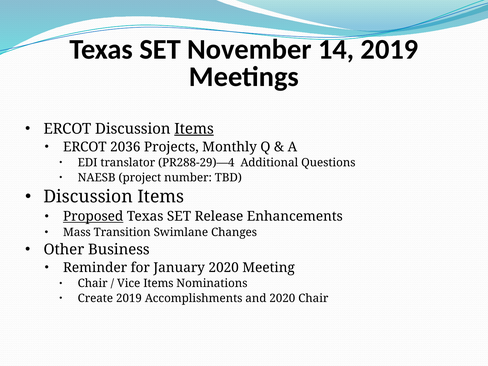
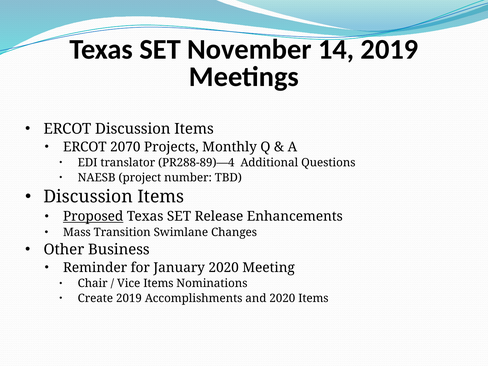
Items underline: present -> none (194, 129)
2036: 2036 -> 2070 (125, 147)
PR288-29)—4: PR288-29)—4 -> PR288-89)—4 (196, 163)
2020 Chair: Chair -> Items (313, 298)
